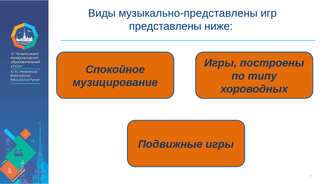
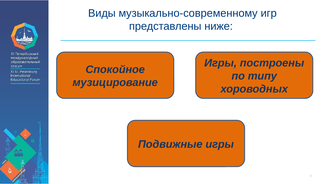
музыкально-представлены: музыкально-представлены -> музыкально-современному (188, 13)
